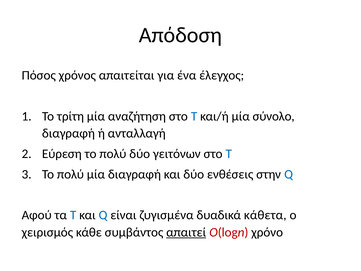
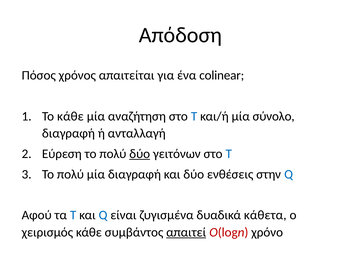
έλεγχος: έλεγχος -> colinear (222, 75)
Το τρίτη: τρίτη -> κάθε (70, 116)
δύο underline: none -> present (140, 154)
